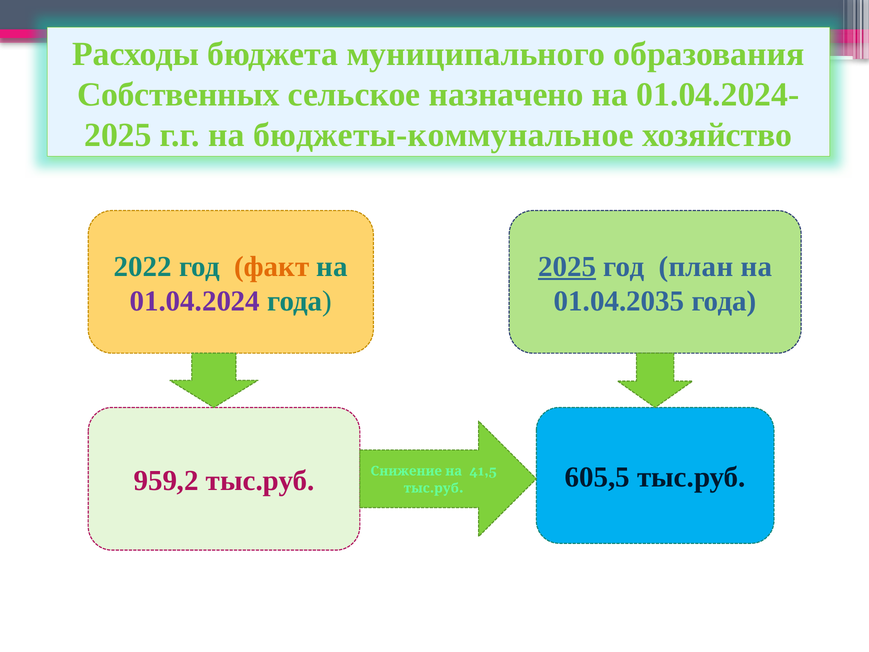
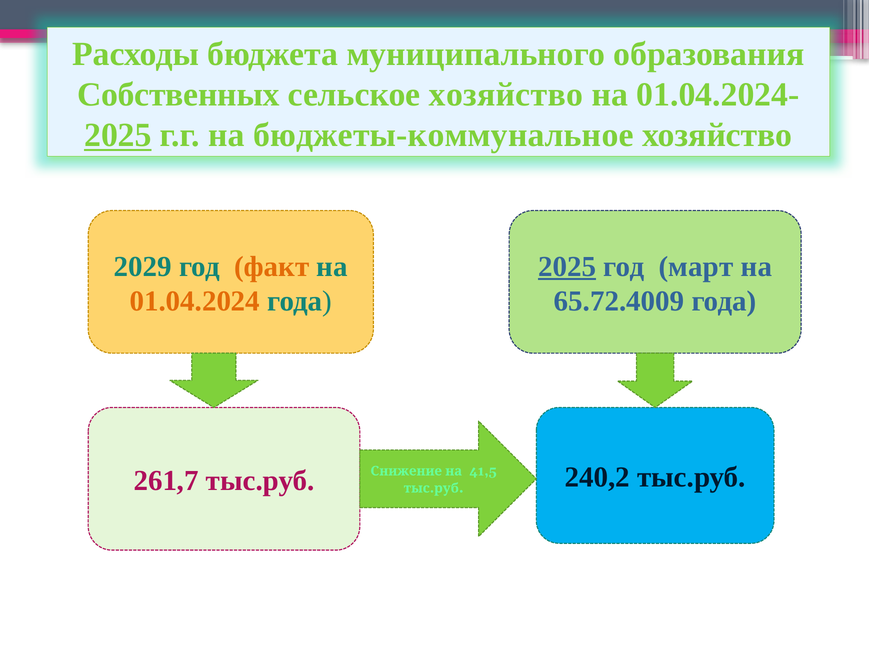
сельское назначено: назначено -> хозяйство (506, 95)
2025 underline: none -> present (118, 135)
2022: 2022 -> 2029 (143, 266)
план: план -> март (696, 266)
01.04.2024 colour: purple -> orange (195, 301)
01.04.2035: 01.04.2035 -> 65.72.4009 (619, 301)
959,2: 959,2 -> 261,7 (166, 481)
605,5: 605,5 -> 240,2 (597, 477)
